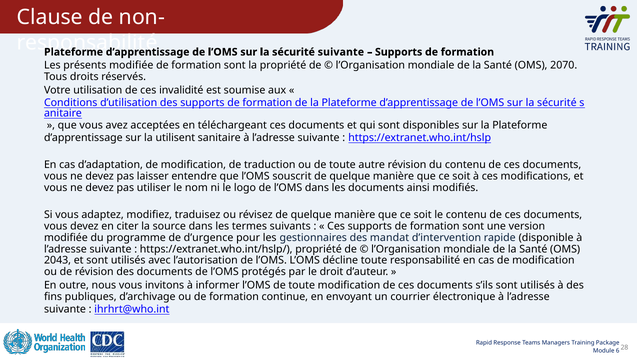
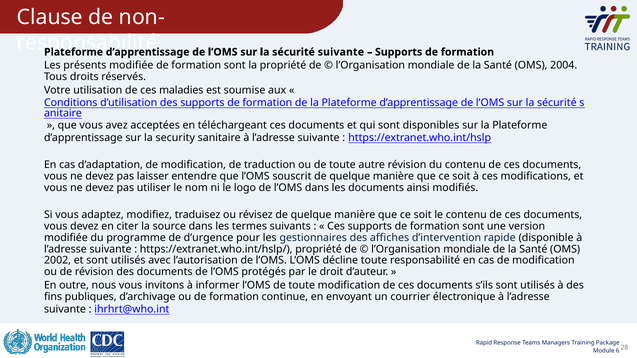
2070: 2070 -> 2004 (564, 66)
invalidité: invalidité -> maladies (181, 90)
utilisent: utilisent -> security (175, 138)
mandat: mandat -> affiches (390, 238)
2043: 2043 -> 2002 (58, 261)
